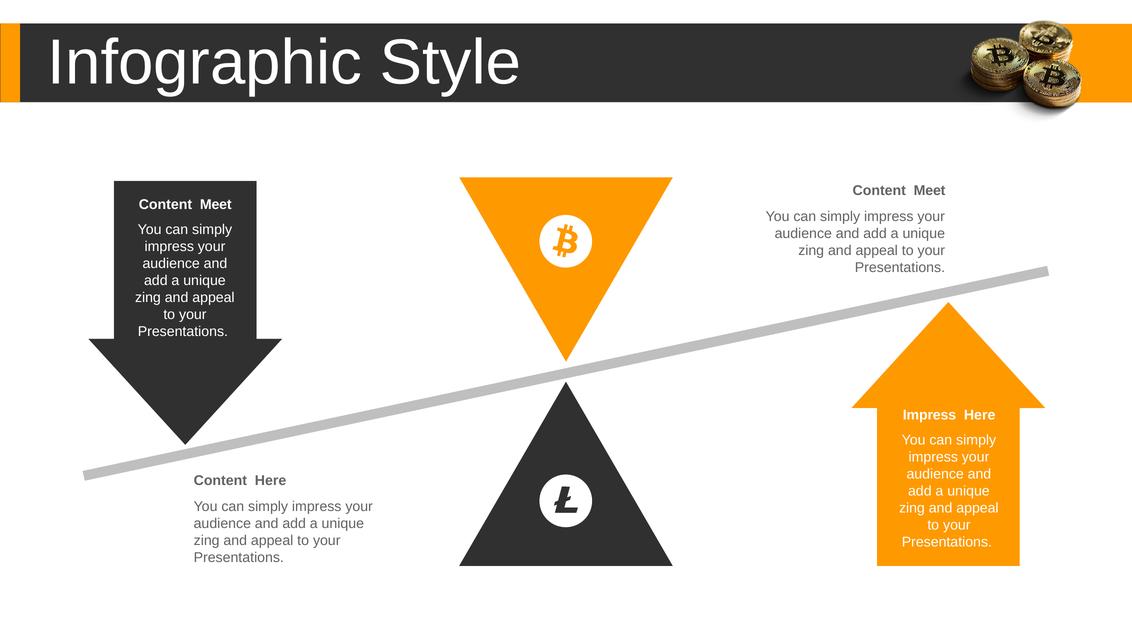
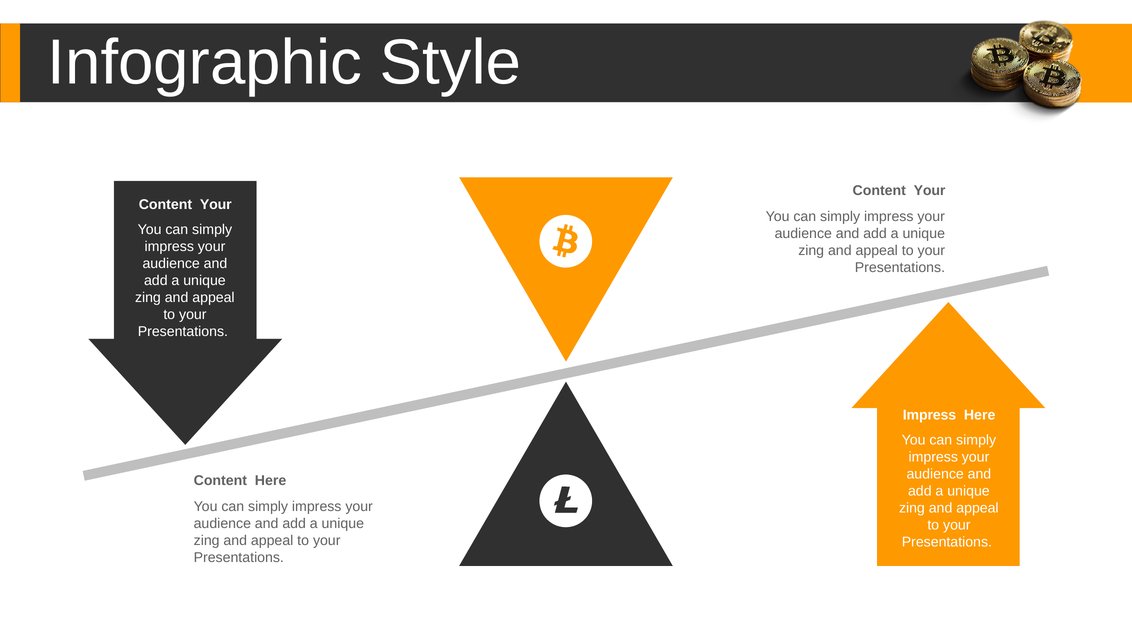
Meet: Meet -> Your (930, 191)
Meet: Meet -> Your (216, 205)
